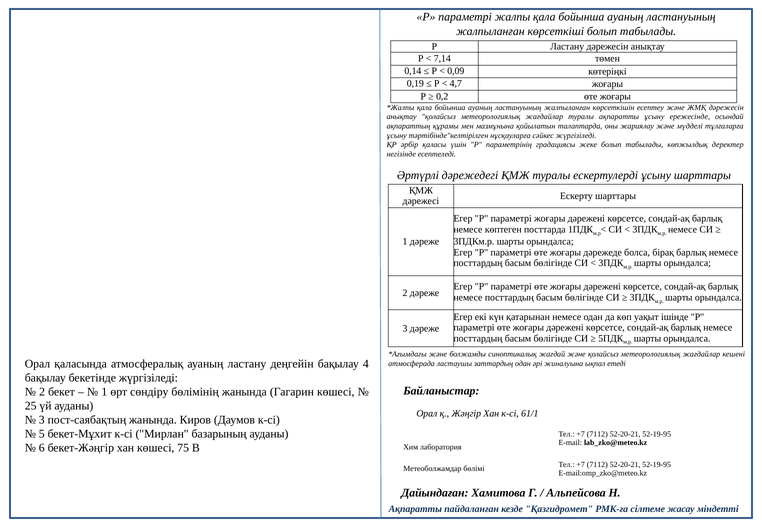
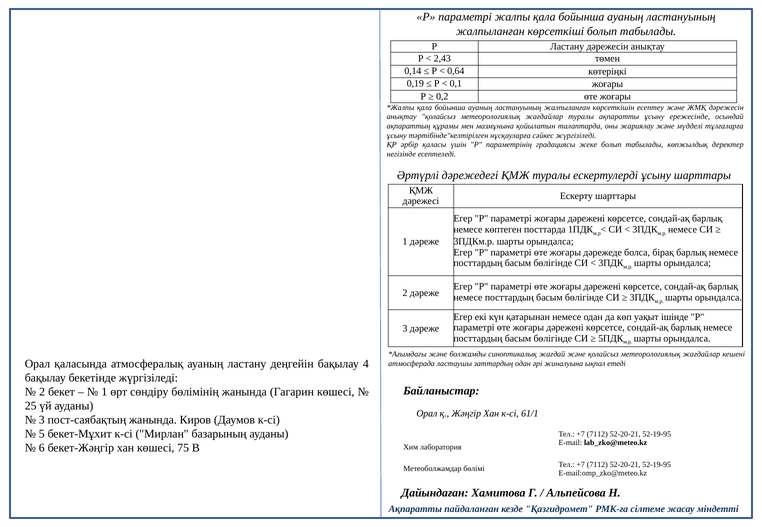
7,14: 7,14 -> 2,43 (442, 59)
0,09: 0,09 -> 0,64 (456, 71)
4,7: 4,7 -> 0,1 (456, 84)
